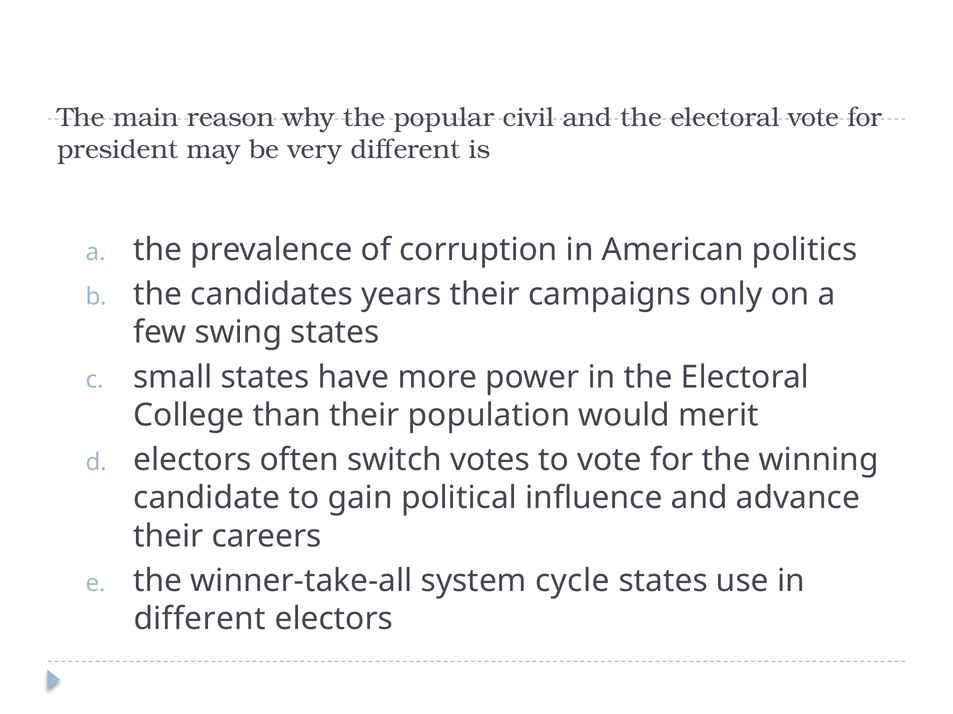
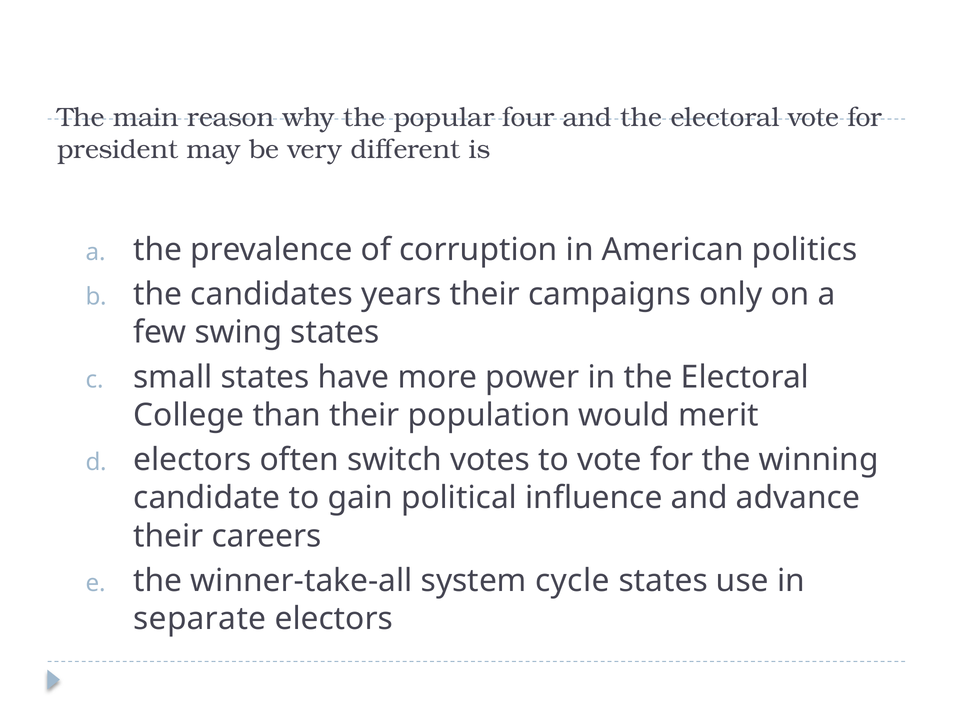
civil: civil -> four (528, 118)
different: different -> separate (200, 619)
